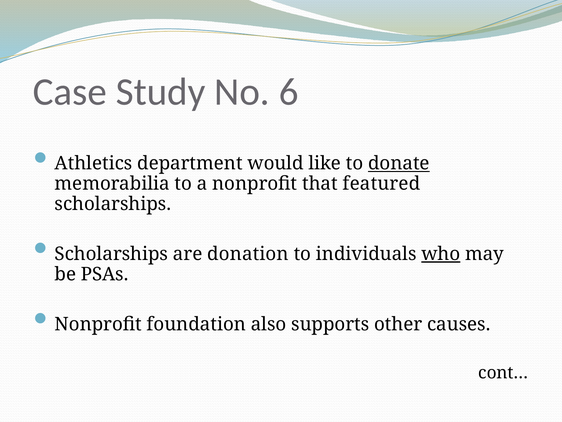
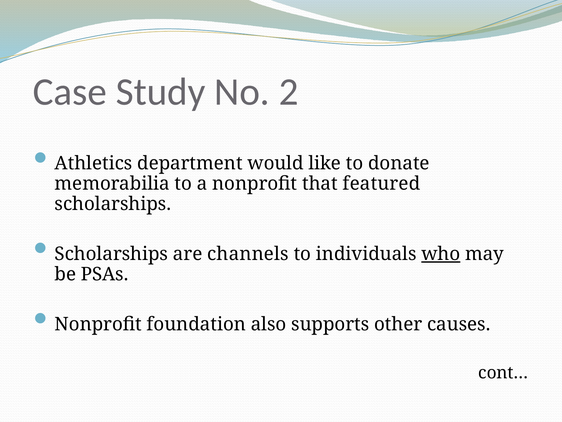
6: 6 -> 2 (289, 92)
donate underline: present -> none (399, 163)
donation: donation -> channels (248, 254)
